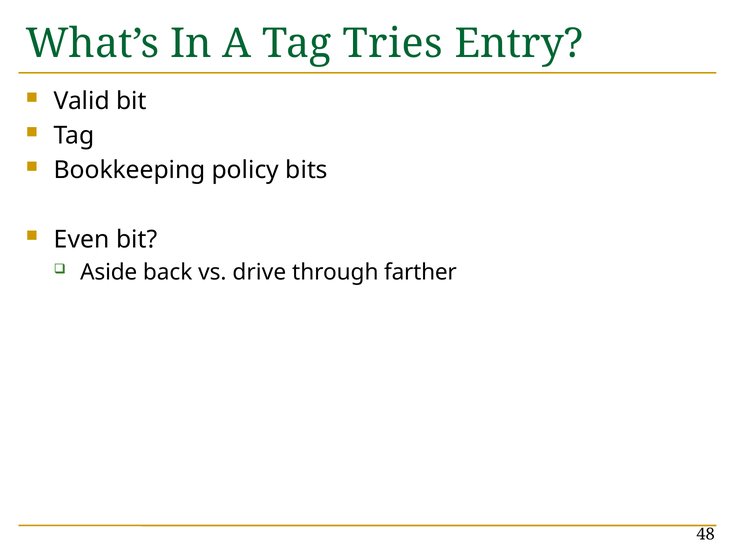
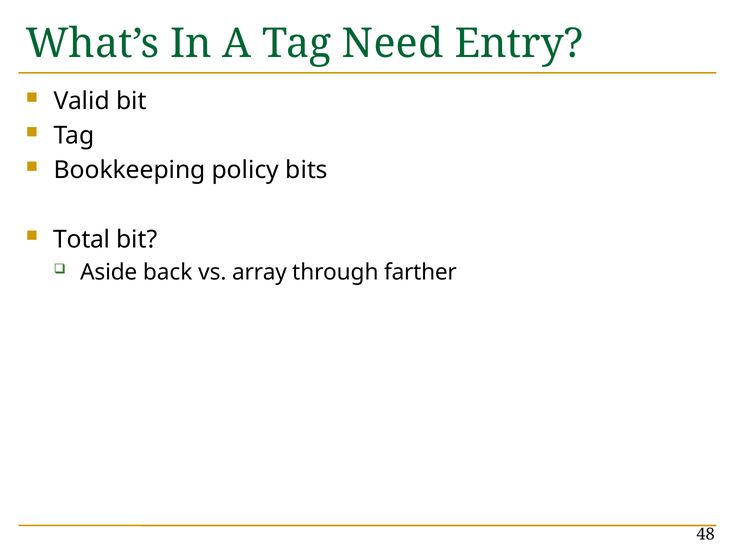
Tries: Tries -> Need (393, 44)
Even: Even -> Total (82, 239)
drive: drive -> array (259, 272)
